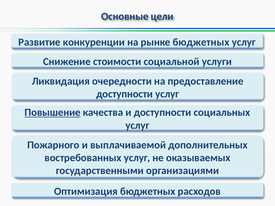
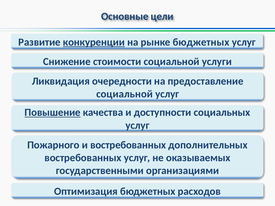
конкуренции underline: none -> present (94, 42)
доступности: доступности -> социальной (124, 94)
и выплачиваемой: выплачиваемой -> востребованных (128, 145)
